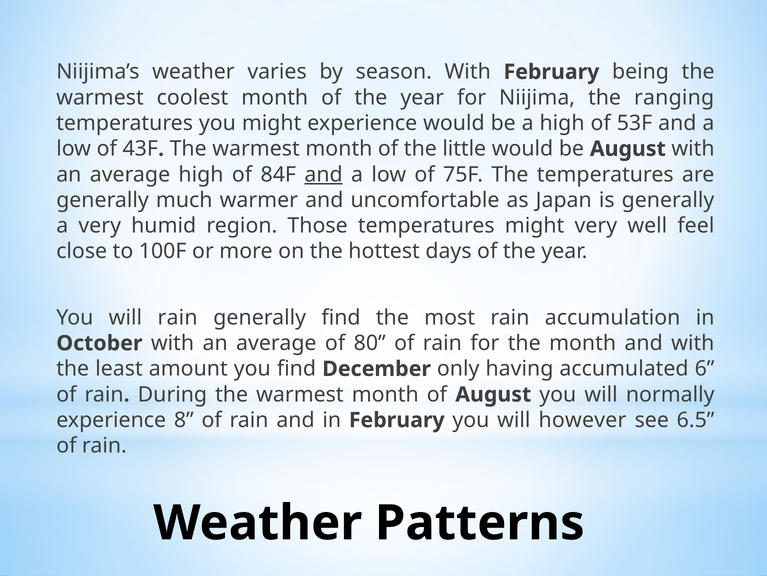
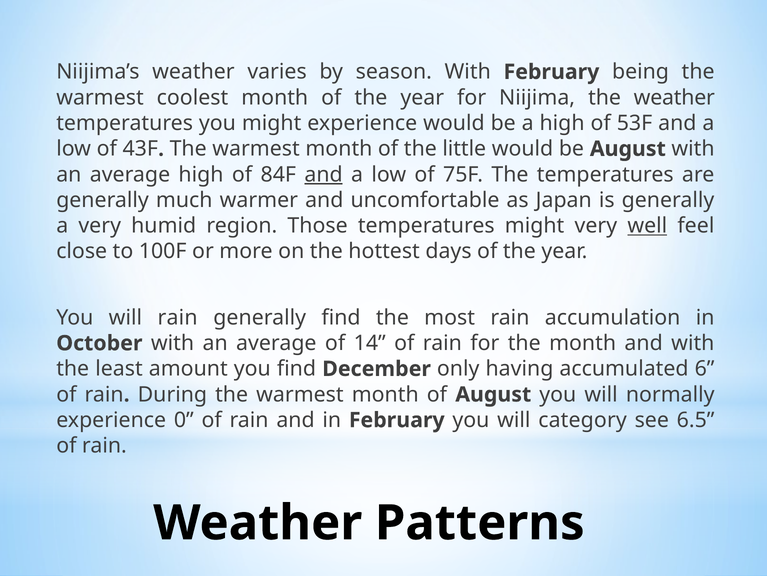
the ranging: ranging -> weather (674, 97)
well underline: none -> present (647, 225)
80: 80 -> 14 (370, 343)
8: 8 -> 0 (184, 420)
however: however -> category (583, 420)
